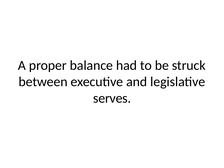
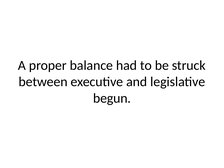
serves: serves -> begun (112, 98)
